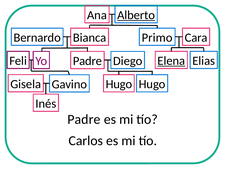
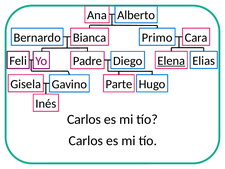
Alberto underline: present -> none (136, 15)
Gavino Hugo: Hugo -> Parte (119, 84)
Padre: Padre -> Carlos (84, 119)
